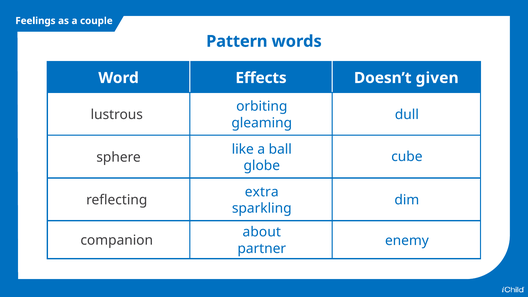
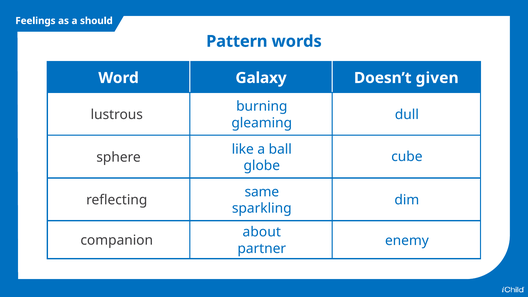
couple: couple -> should (96, 21)
Effects: Effects -> Galaxy (261, 78)
orbiting: orbiting -> burning (262, 106)
extra: extra -> same (262, 192)
